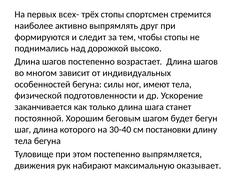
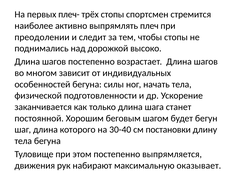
всех-: всех- -> плеч- (69, 14)
друг: друг -> плеч (149, 26)
формируются: формируются -> преодолении (42, 37)
имеют: имеют -> начать (156, 84)
